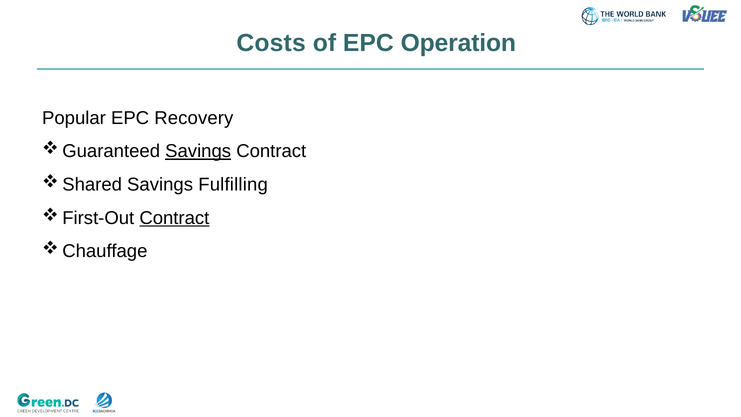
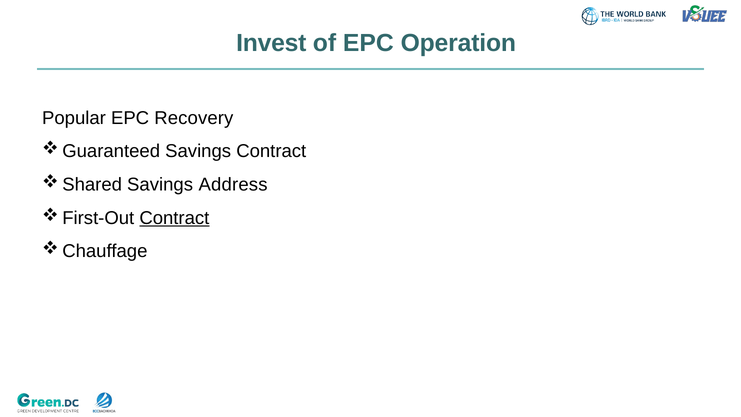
Costs: Costs -> Invest (271, 43)
Savings underline: present -> none (198, 151)
Fulfilling: Fulfilling -> Address (233, 185)
